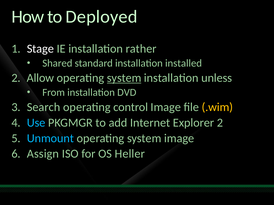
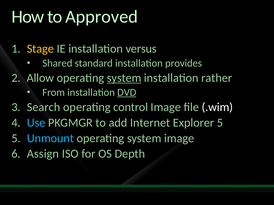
Deployed: Deployed -> Approved (102, 17)
Stage colour: white -> yellow (40, 49)
rather: rather -> versus (141, 49)
installed: installed -> provides (184, 63)
unless: unless -> rather (217, 78)
DVD underline: none -> present (127, 93)
.wim colour: yellow -> white (217, 107)
Explorer 2: 2 -> 5 (220, 123)
Heller: Heller -> Depth (130, 154)
